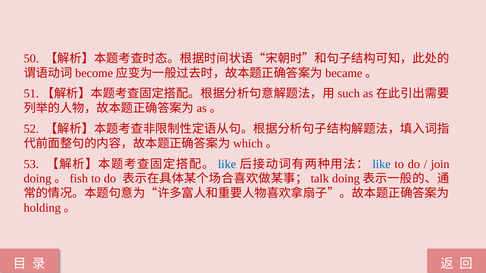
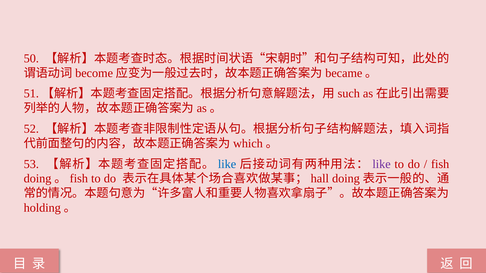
like colour: blue -> purple (382, 164)
join: join -> fish (440, 164)
talk: talk -> hall (320, 179)
